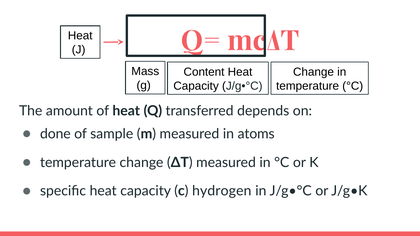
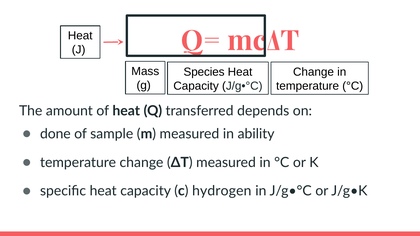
Content: Content -> Species (204, 72)
atoms: atoms -> ability (256, 134)
